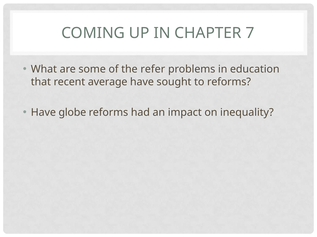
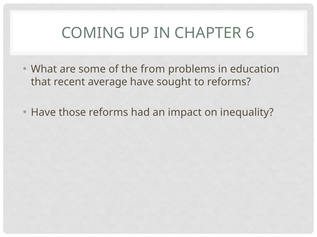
7: 7 -> 6 (250, 33)
refer: refer -> from (153, 69)
globe: globe -> those (72, 113)
